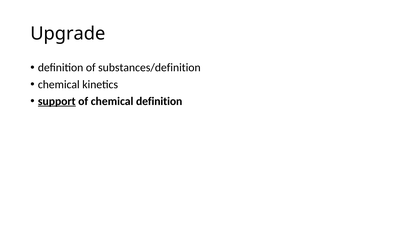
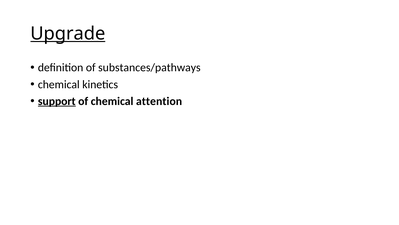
Upgrade underline: none -> present (68, 34)
substances/definition: substances/definition -> substances/pathways (149, 67)
chemical definition: definition -> attention (159, 101)
